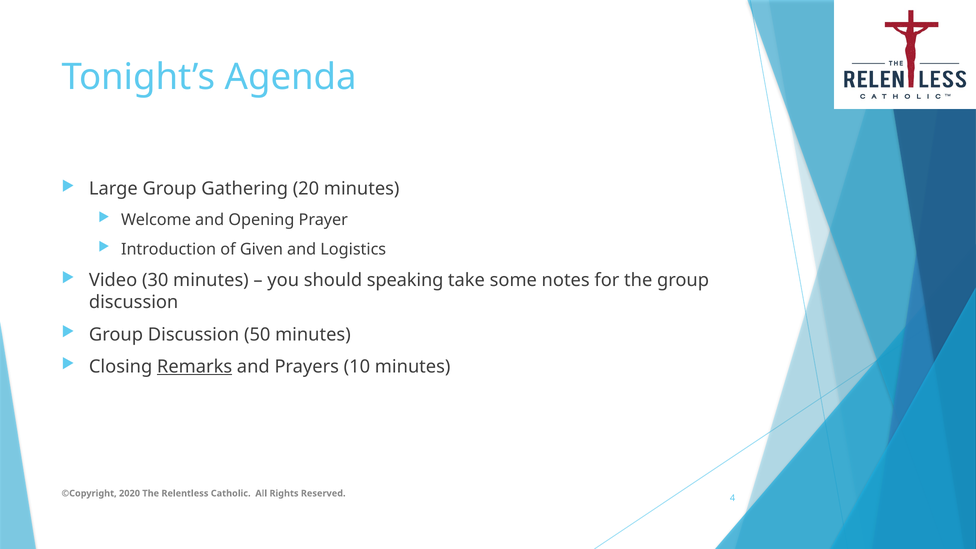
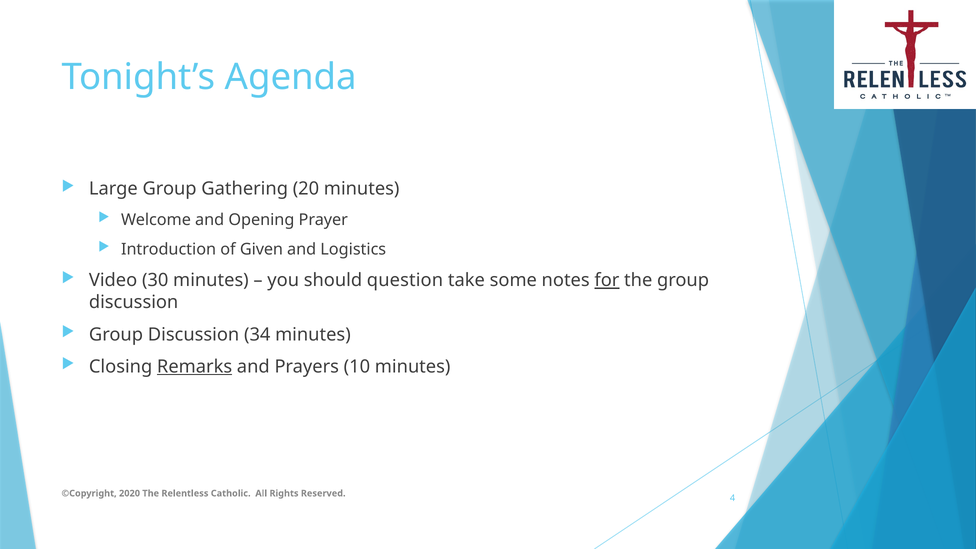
speaking: speaking -> question (405, 280)
for underline: none -> present (607, 280)
50: 50 -> 34 (257, 334)
